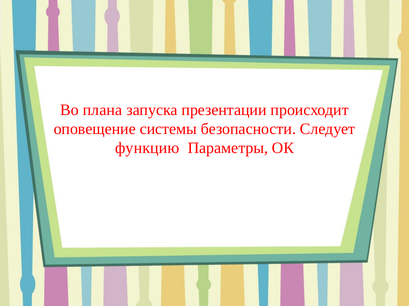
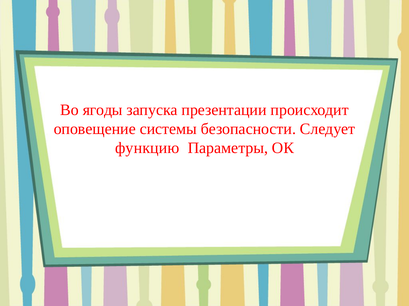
плана: плана -> ягоды (103, 110)
